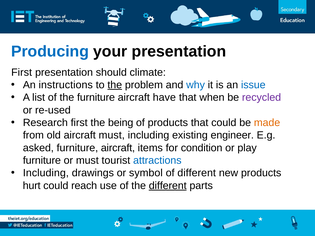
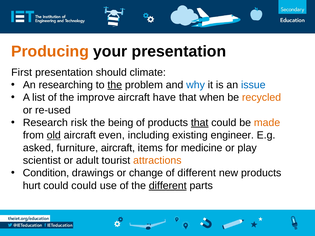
Producing colour: blue -> orange (50, 51)
instructions: instructions -> researching (66, 85)
the furniture: furniture -> improve (96, 98)
recycled colour: purple -> orange (262, 98)
Research first: first -> risk (79, 123)
that underline: none -> present (200, 123)
old underline: none -> present (54, 135)
aircraft must: must -> even (112, 135)
condition: condition -> medicine (202, 148)
furniture: furniture -> scientist (42, 161)
or must: must -> adult (87, 161)
attractions colour: blue -> orange (157, 161)
Including: Including -> Condition (46, 173)
symbol: symbol -> change (146, 173)
could reach: reach -> could (84, 186)
